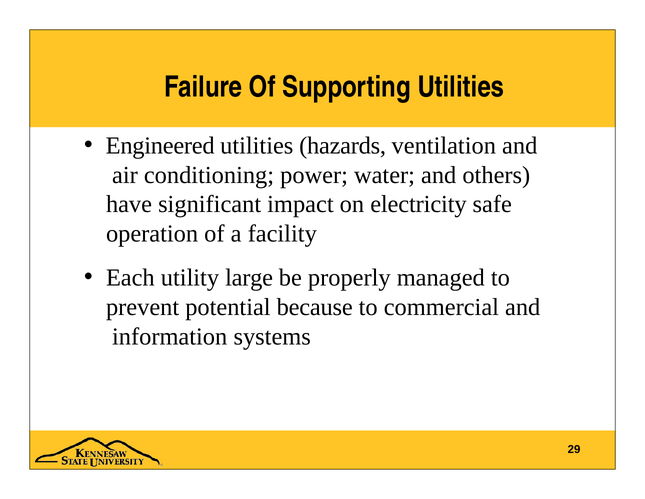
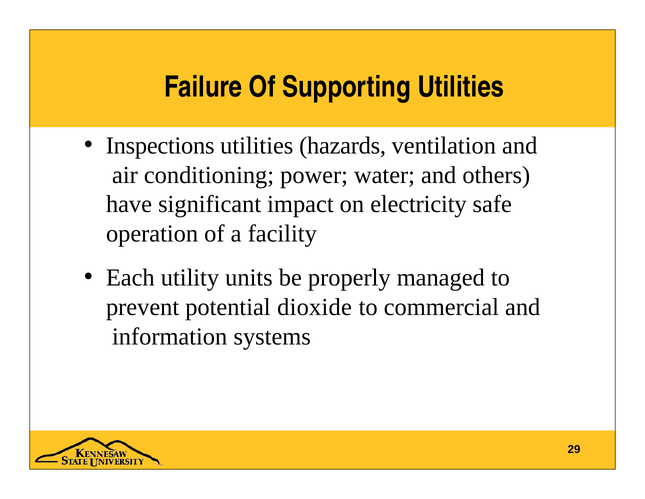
Engineered: Engineered -> Inspections (160, 145)
large: large -> units (249, 277)
because: because -> dioxide (315, 307)
